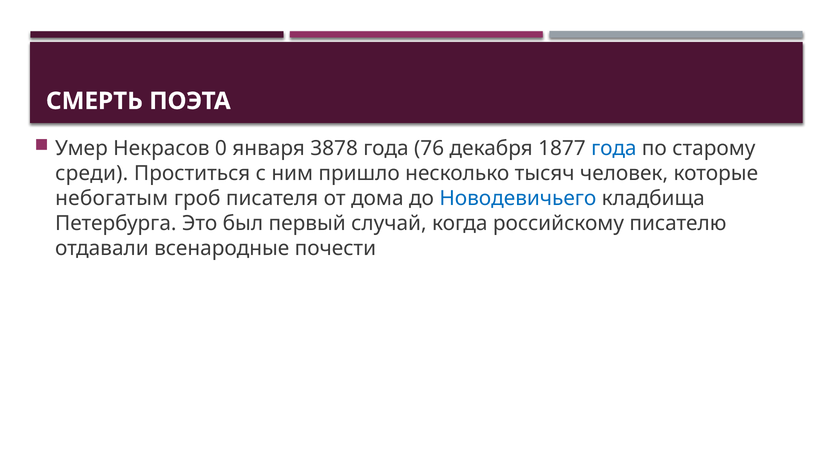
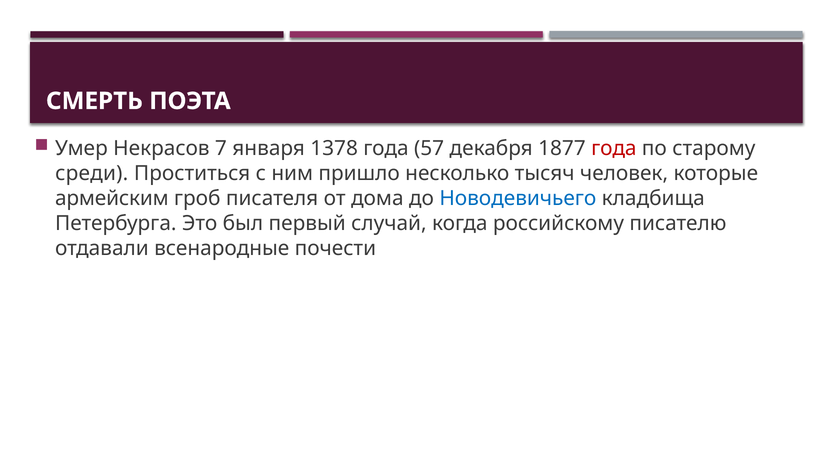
0: 0 -> 7 (221, 149)
3878: 3878 -> 1378 (334, 149)
76: 76 -> 57 (429, 149)
года colour: blue -> red (614, 149)
небогатым: небогатым -> армейским (112, 199)
